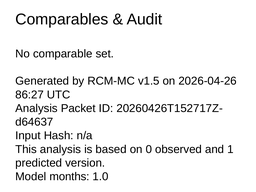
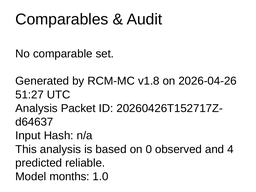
v1.5: v1.5 -> v1.8 (149, 81)
86:27: 86:27 -> 51:27 (30, 95)
1: 1 -> 4 (230, 149)
version: version -> reliable (85, 163)
